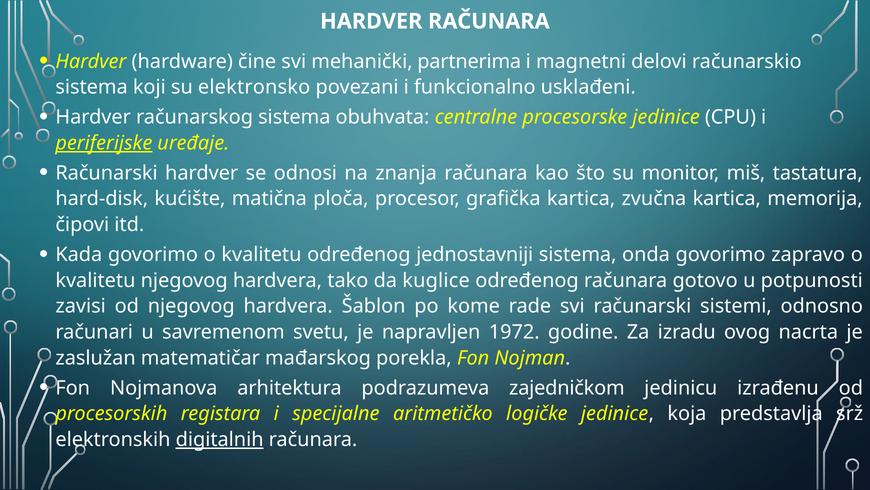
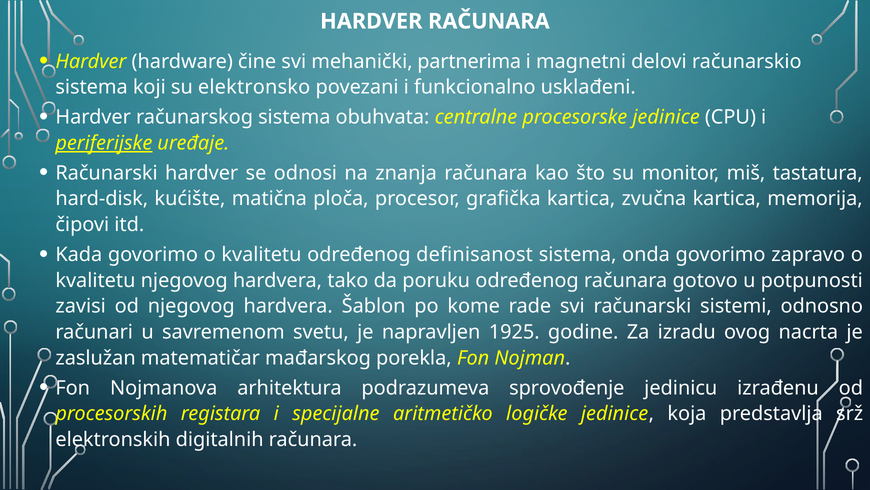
jednostavniji: jednostavniji -> definisanost (475, 254)
kuglice: kuglice -> poruku (436, 280)
1972: 1972 -> 1925 (514, 332)
zajedničkom: zajedničkom -> sprovođenje (567, 387)
digitalnih underline: present -> none (220, 439)
